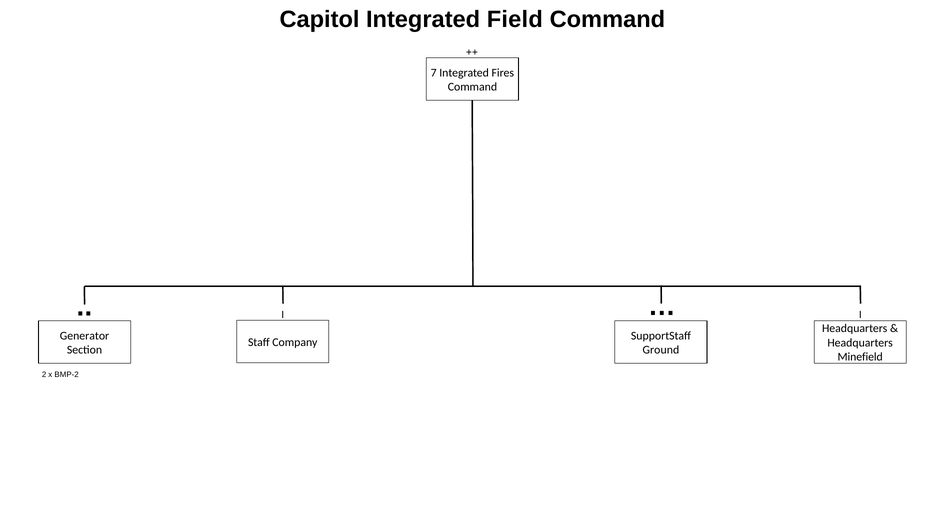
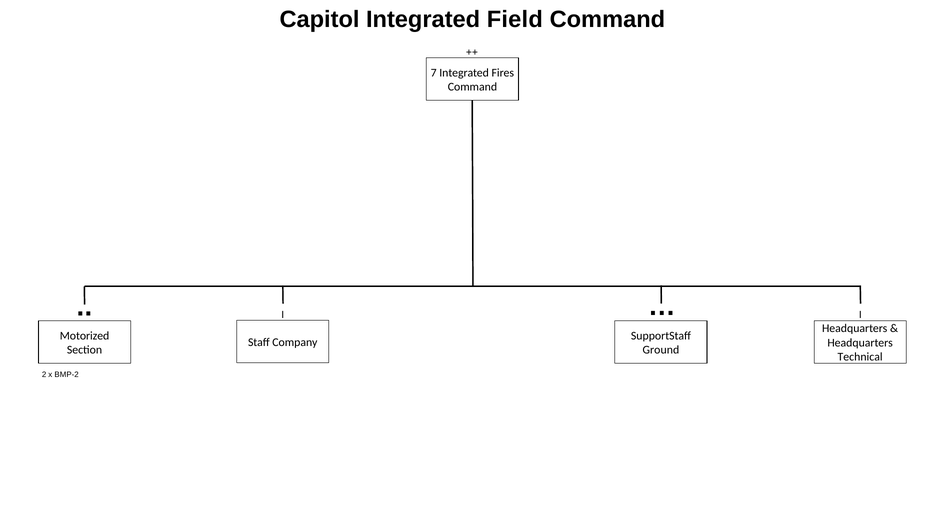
Generator: Generator -> Motorized (85, 336)
Minefield: Minefield -> Technical (860, 357)
